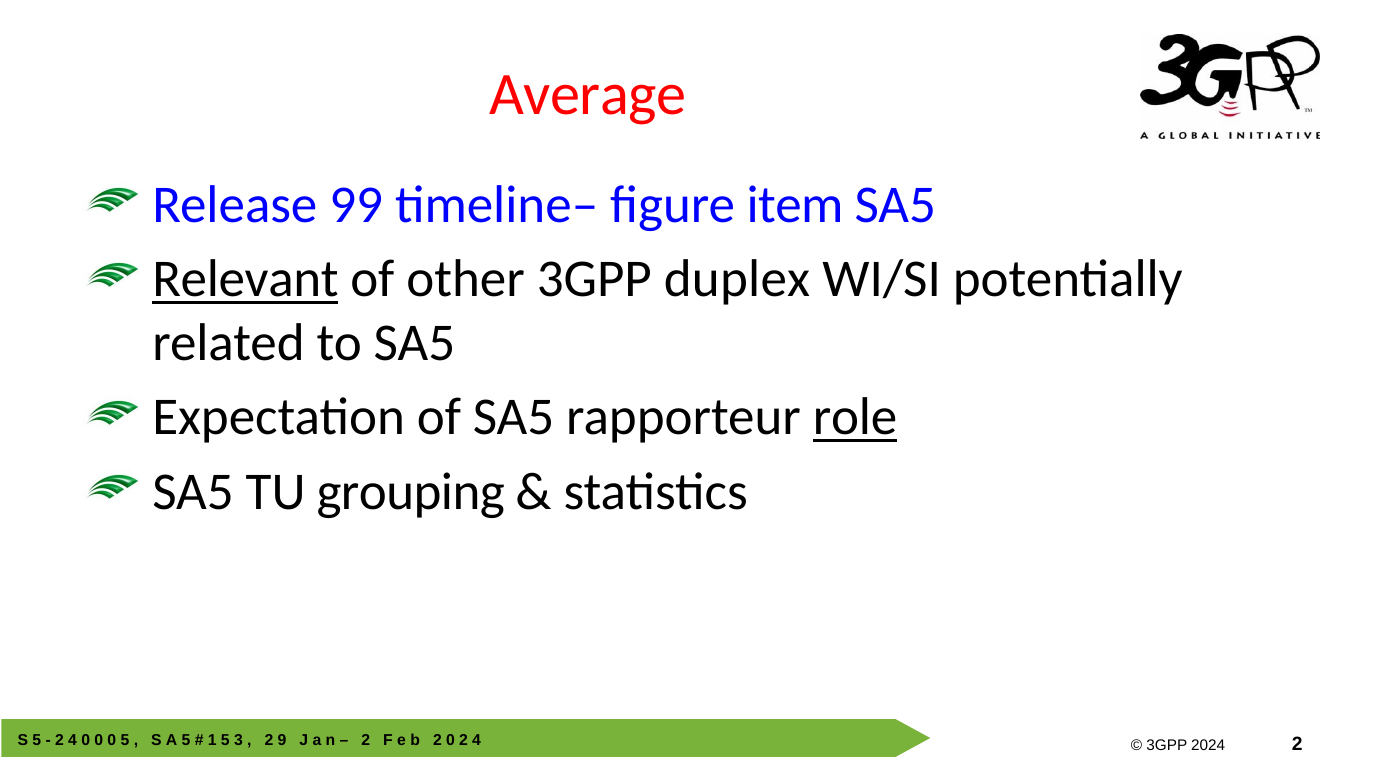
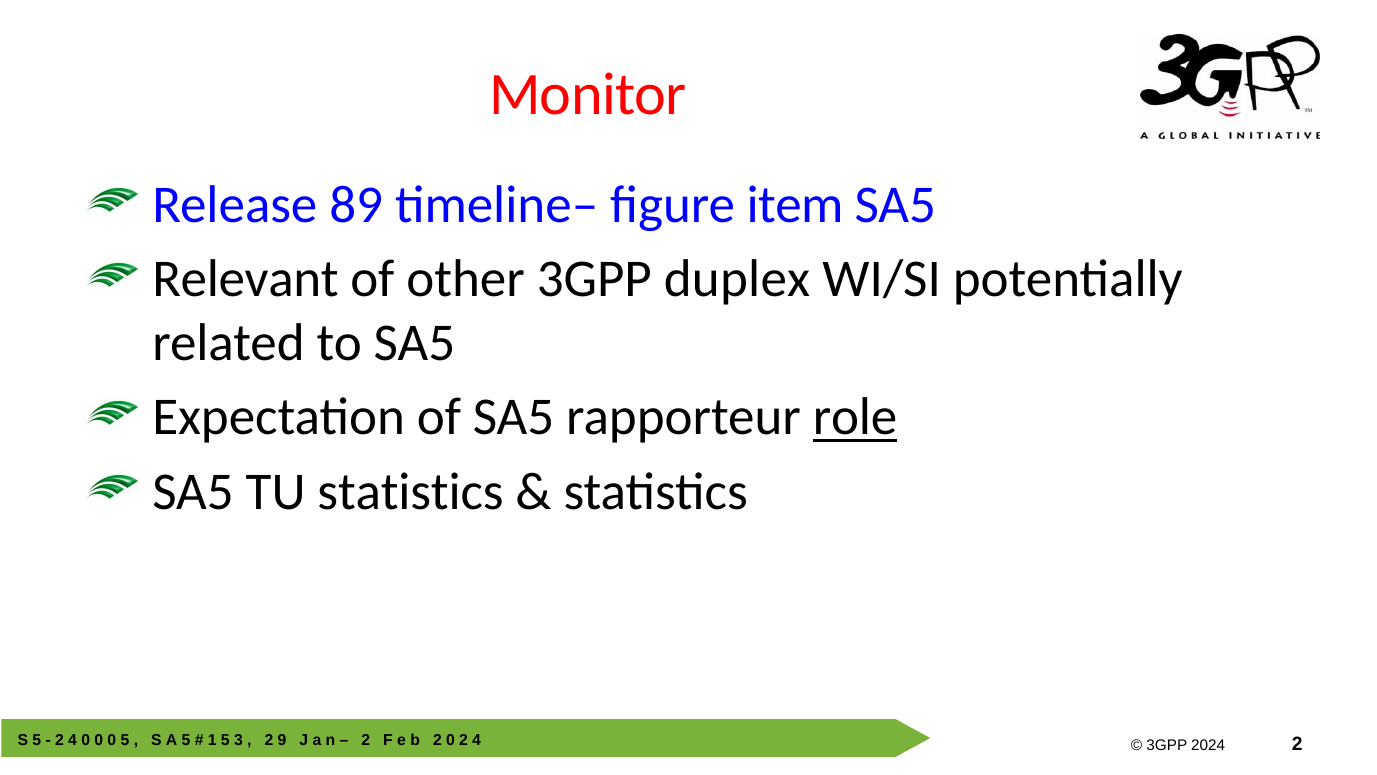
Average: Average -> Monitor (588, 95)
99: 99 -> 89 (356, 205)
Relevant underline: present -> none (245, 279)
TU grouping: grouping -> statistics (410, 491)
